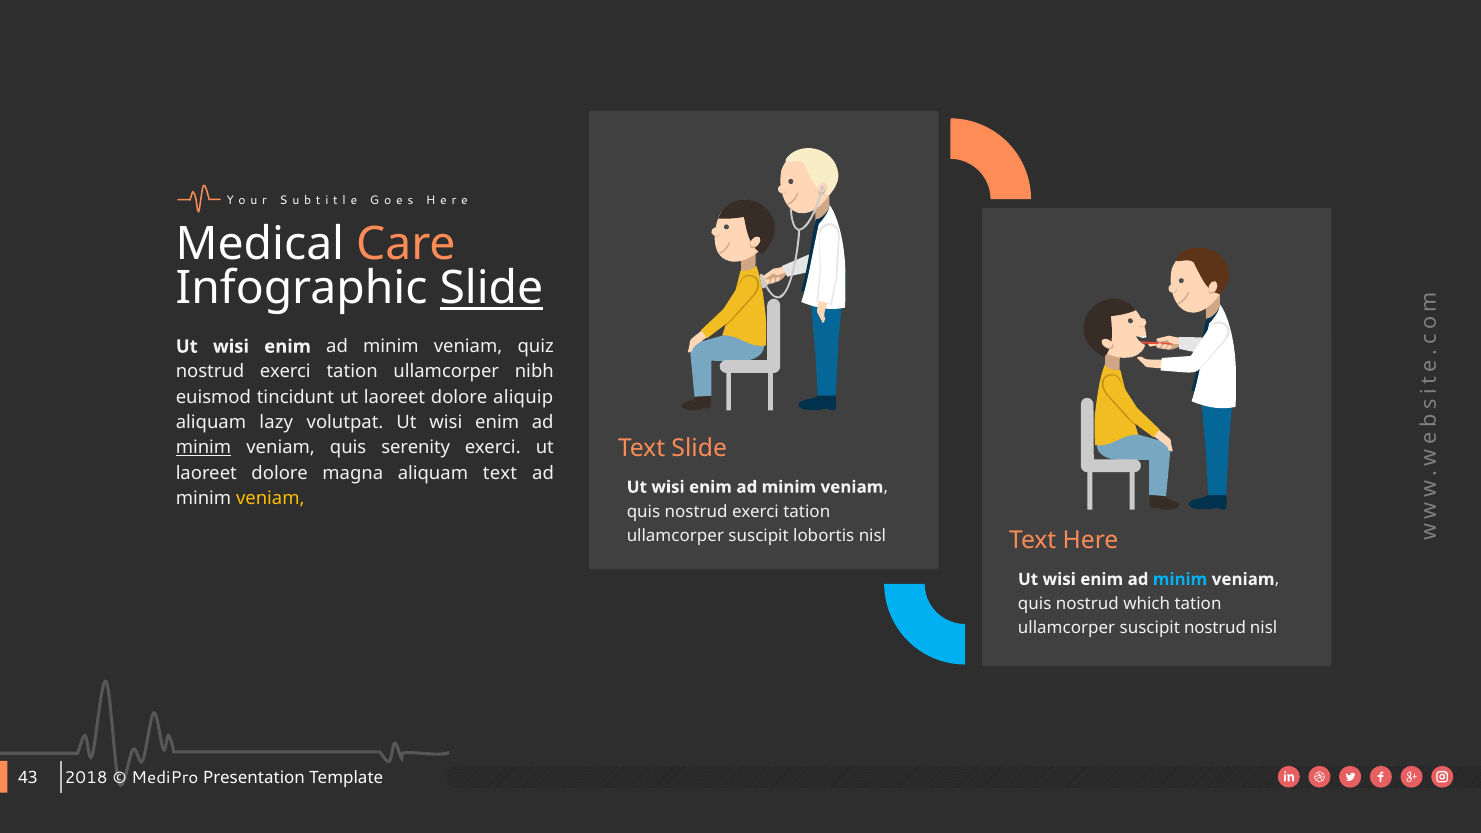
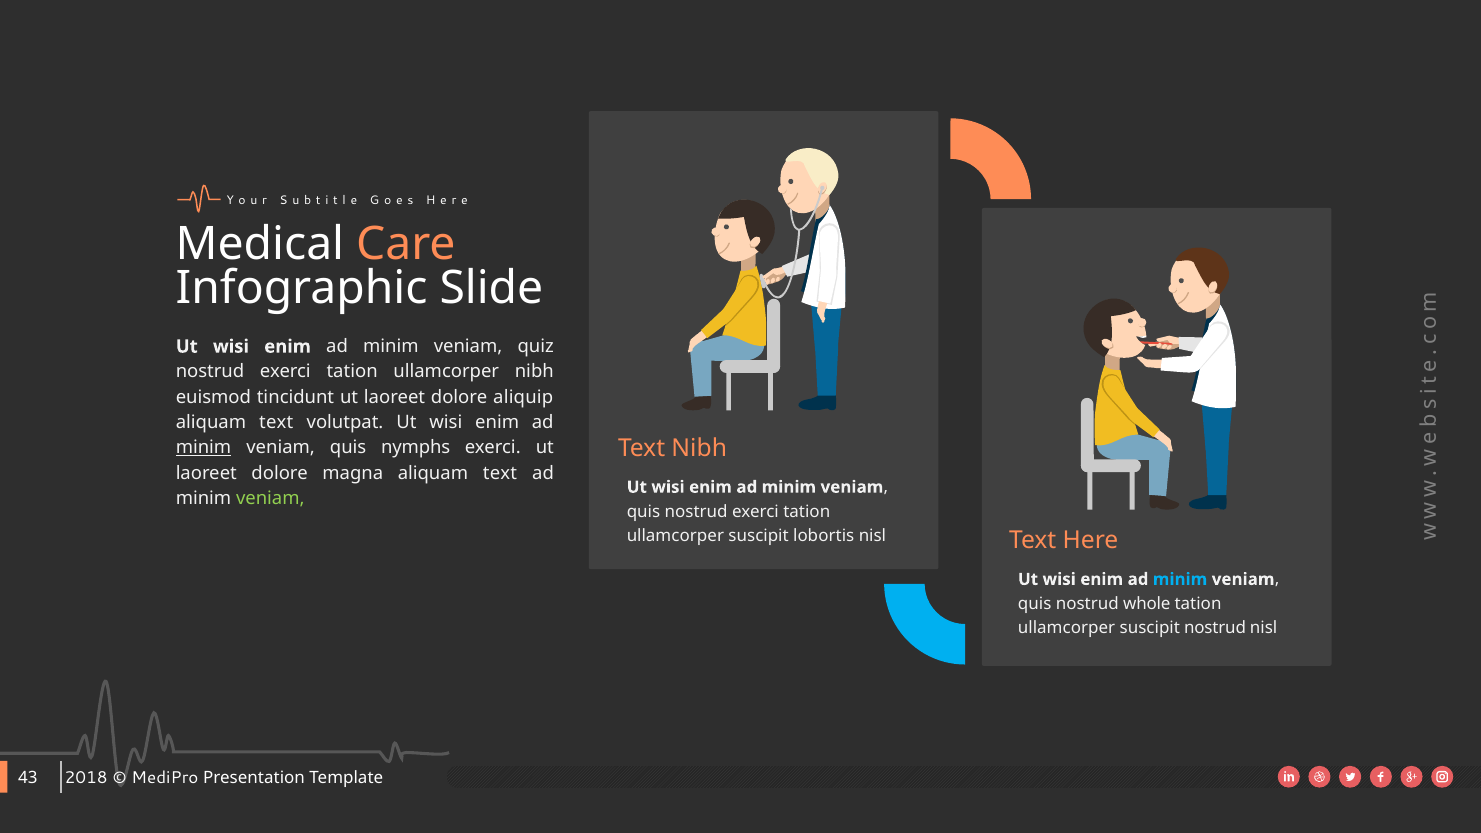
Slide underline: present -> none (491, 288)
lazy: lazy -> text (276, 423)
Text Slide: Slide -> Nibh (699, 449)
serenity: serenity -> nymphs (416, 448)
veniam colour: yellow -> light green (270, 498)
which: which -> whole (1147, 604)
